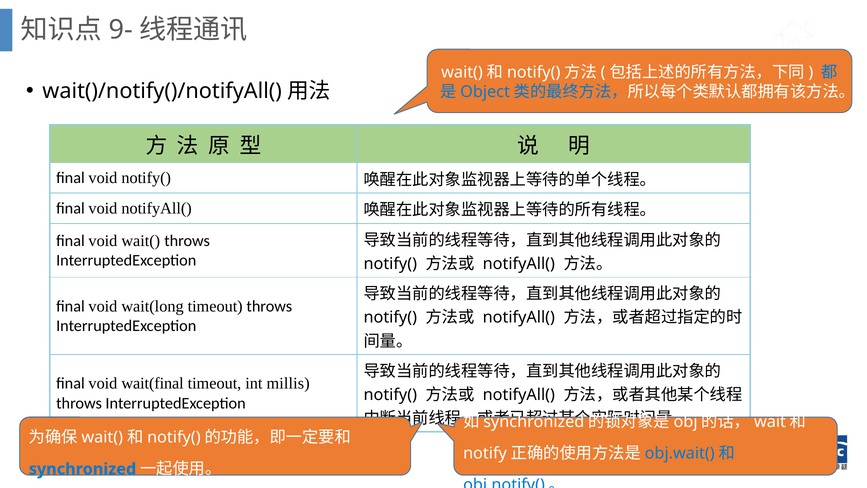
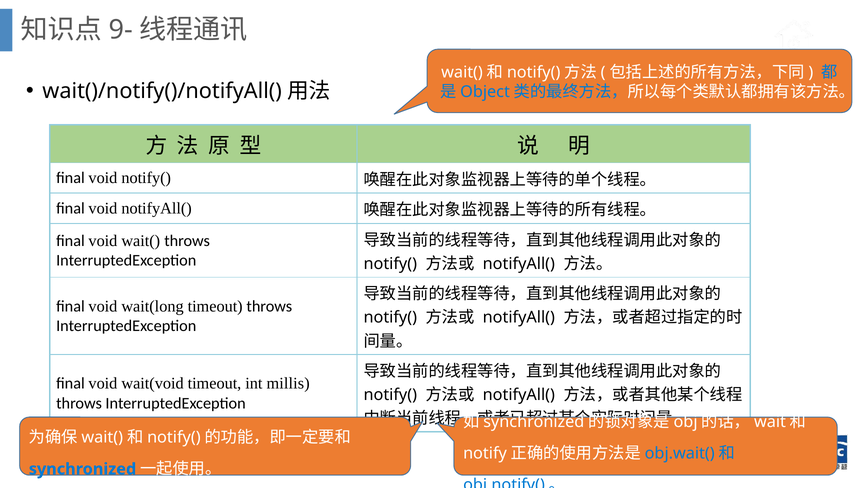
wait(final: wait(final -> wait(void (153, 383)
